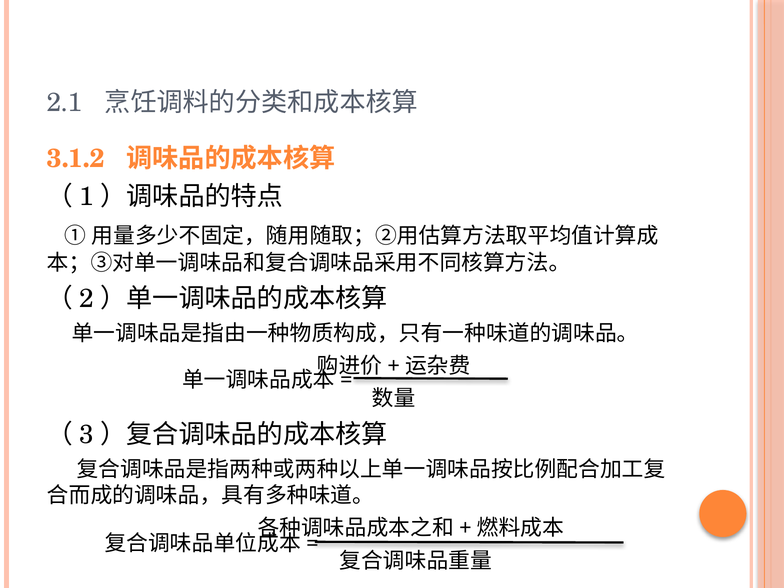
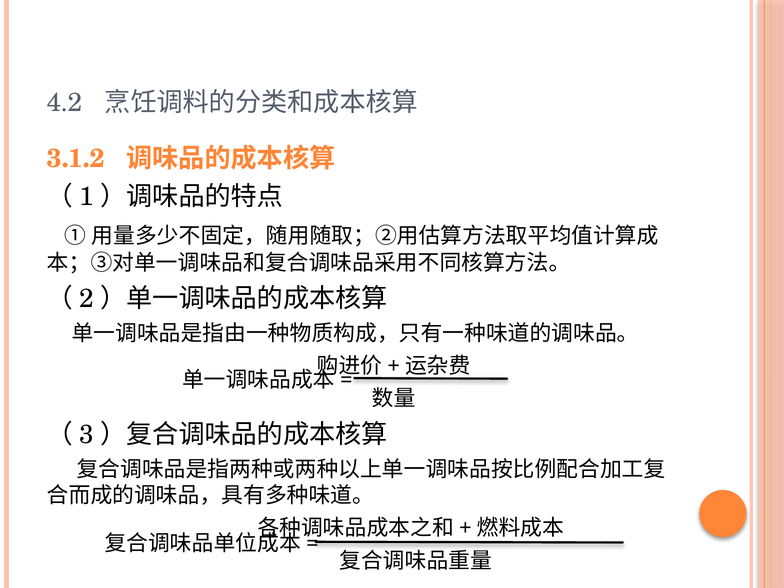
2.1: 2.1 -> 4.2 (65, 102)
